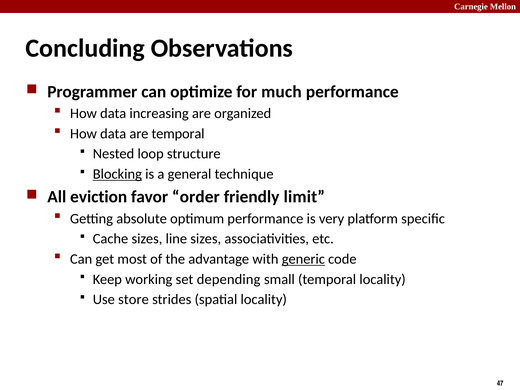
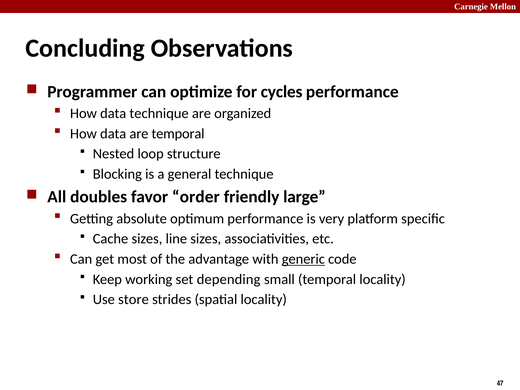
much: much -> cycles (282, 92)
data increasing: increasing -> technique (159, 113)
Blocking underline: present -> none (117, 174)
eviction: eviction -> doubles (99, 197)
limit: limit -> large (304, 197)
